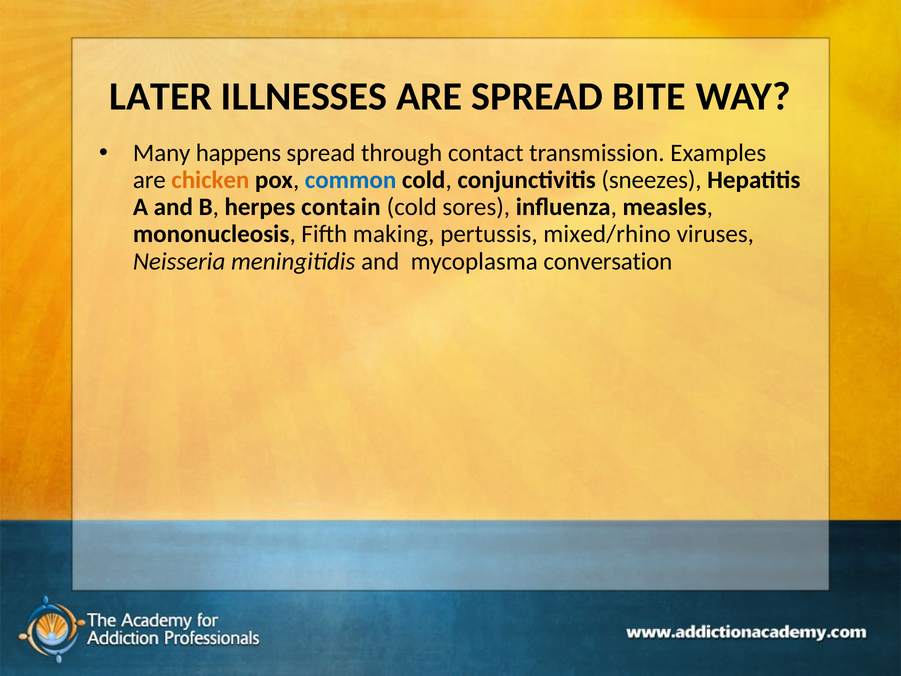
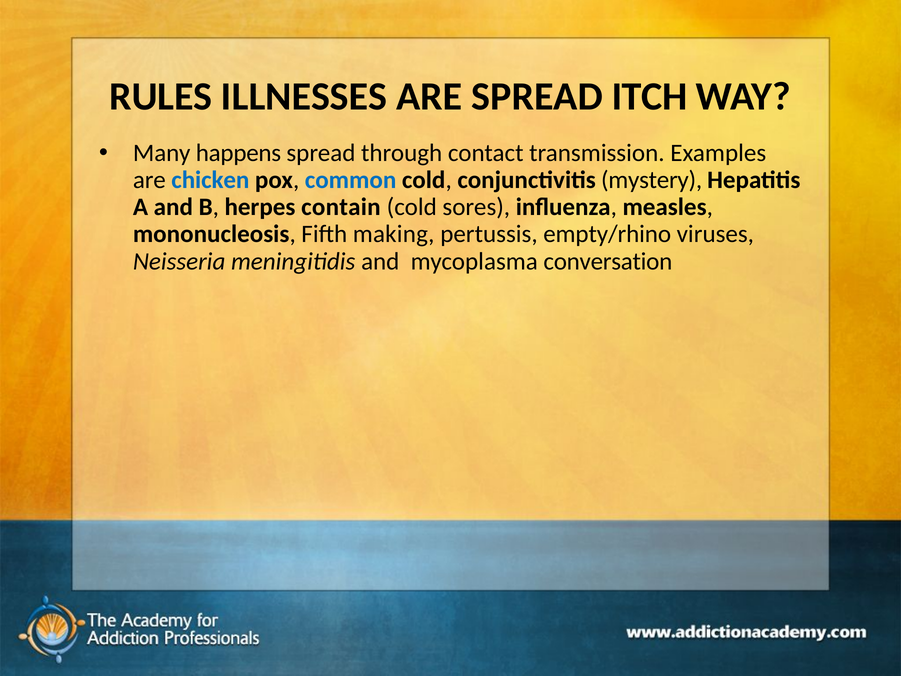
LATER: LATER -> RULES (161, 97)
BITE: BITE -> ITCH (649, 97)
chicken colour: orange -> blue (210, 180)
sneezes: sneezes -> mystery (652, 180)
mixed/rhino: mixed/rhino -> empty/rhino (607, 234)
